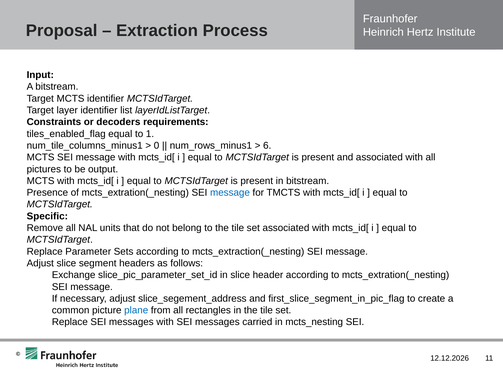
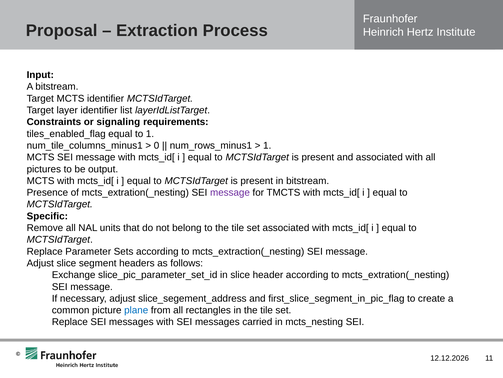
decoders: decoders -> signaling (118, 122)
6: 6 -> 1 (267, 145)
message colour: blue -> purple (230, 192)
